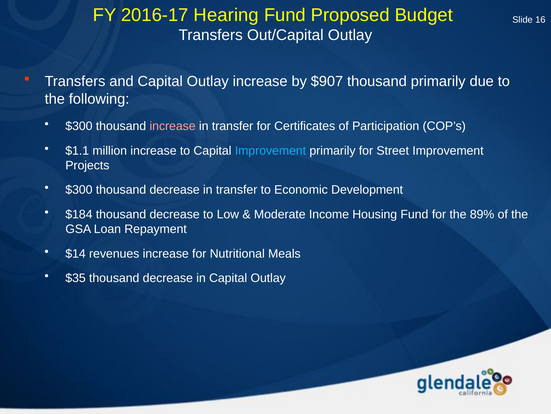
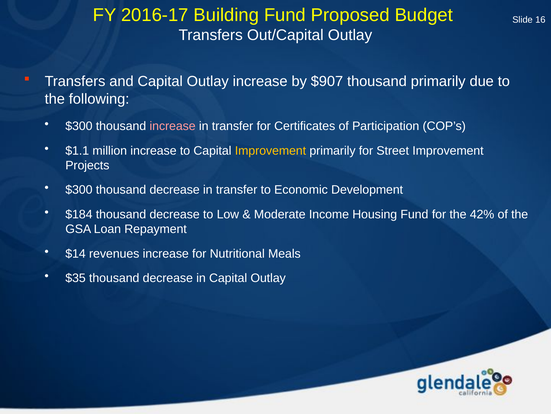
Hearing: Hearing -> Building (226, 15)
Improvement colour: light blue -> yellow (270, 150)
89%: 89% -> 42% (482, 214)
